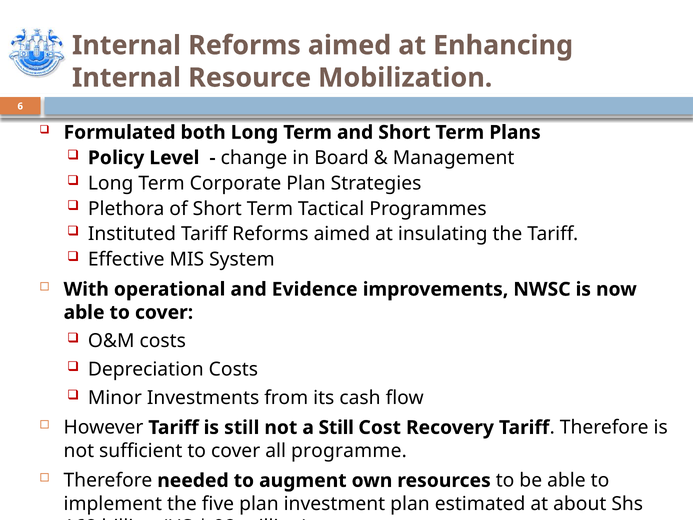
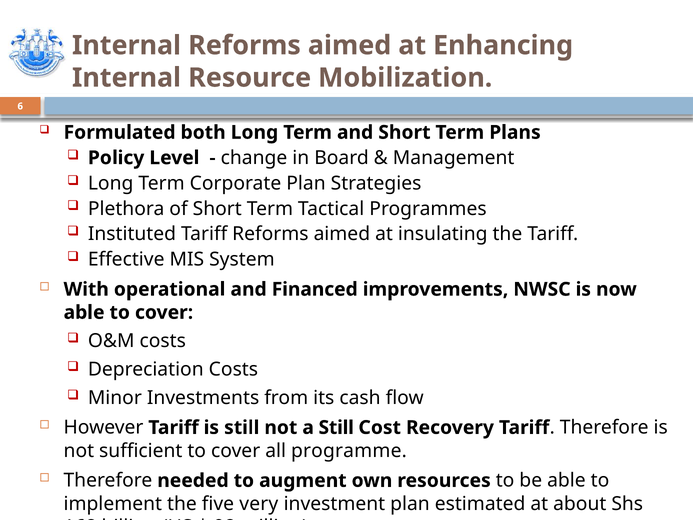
Evidence: Evidence -> Financed (315, 289)
five plan: plan -> very (259, 503)
